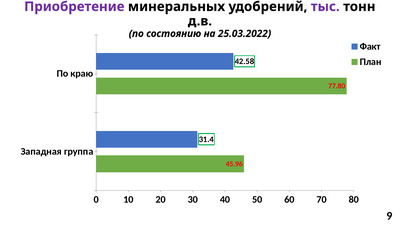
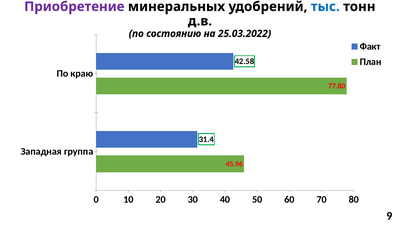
тыс colour: purple -> blue (325, 7)
